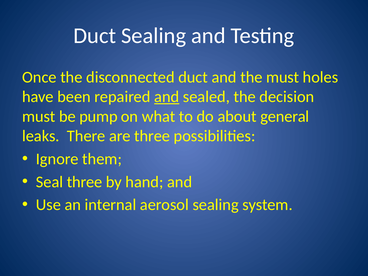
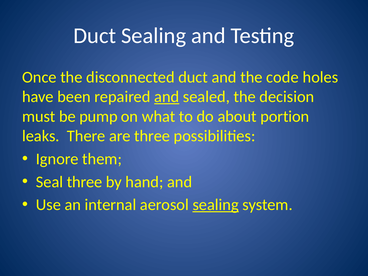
the must: must -> code (283, 77)
general: general -> portion (285, 116)
sealing underline: none -> present (216, 205)
